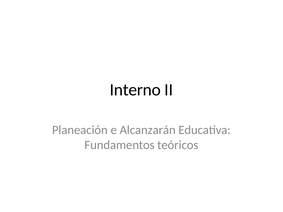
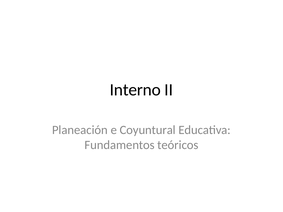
Alcanzarán: Alcanzarán -> Coyuntural (148, 130)
